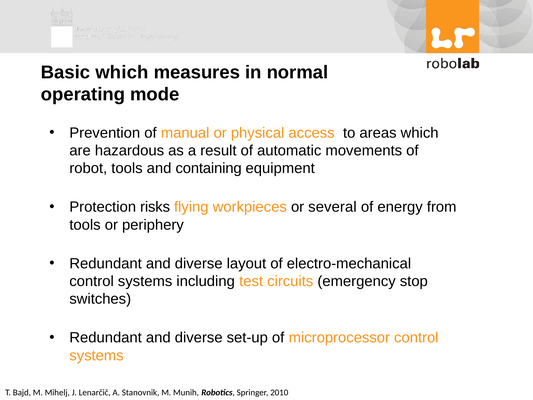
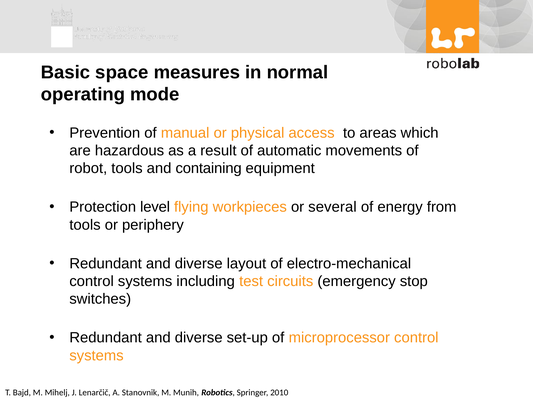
Basic which: which -> space (122, 72)
risks: risks -> level (155, 207)
